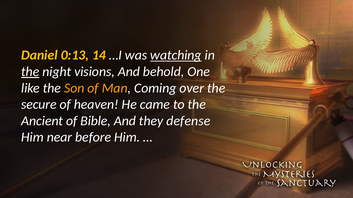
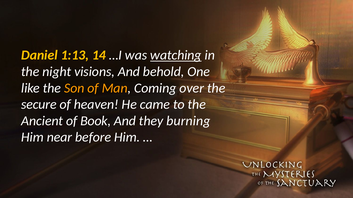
0:13: 0:13 -> 1:13 (75, 55)
the underline: present -> none (30, 72)
Bible: Bible -> Book (96, 121)
defense: defense -> burning (188, 121)
